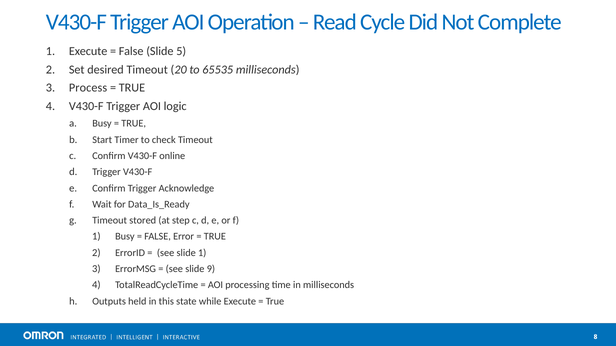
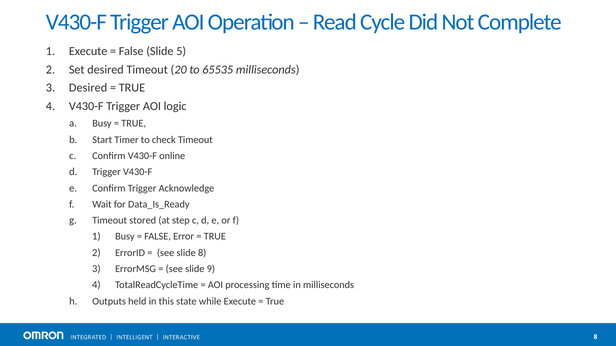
Process: Process -> Desired (88, 88)
slide 1: 1 -> 8 (202, 253)
